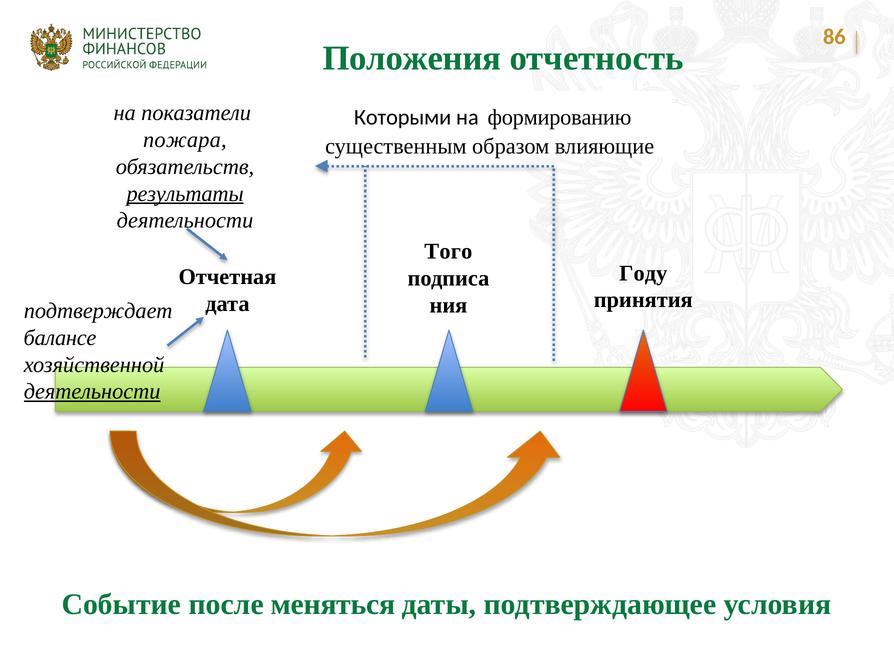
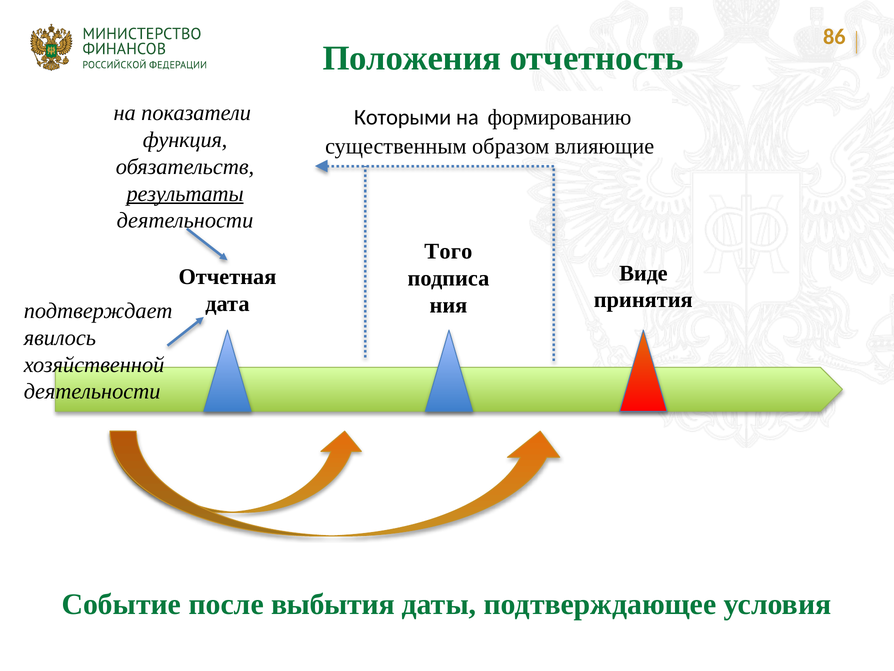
пожара: пожара -> функция (185, 140)
Году: Году -> Виде (643, 273)
балансе: балансе -> явилось (60, 338)
деятельности underline: present -> none (92, 391)
меняться: меняться -> выбытия (333, 604)
